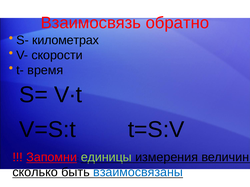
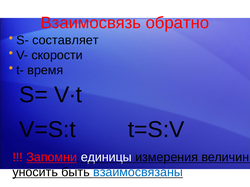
километрах: километрах -> составляет (65, 40)
единицы colour: light green -> white (106, 158)
сколько: сколько -> уносить (35, 173)
